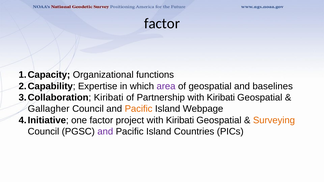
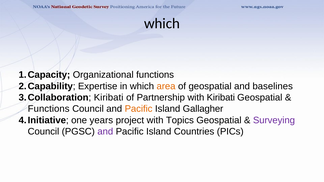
factor: factor -> which (162, 24)
area colour: purple -> orange (166, 86)
Gallagher: Gallagher -> Functions (49, 109)
Webpage: Webpage -> Gallagher (203, 109)
one factor: factor -> years (101, 120)
project with Kiribati: Kiribati -> Topics (180, 120)
Surveying colour: orange -> purple (274, 120)
